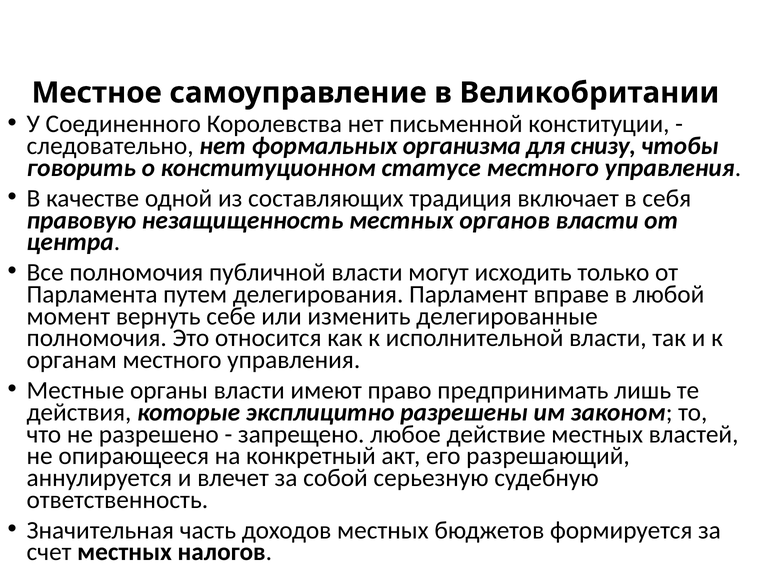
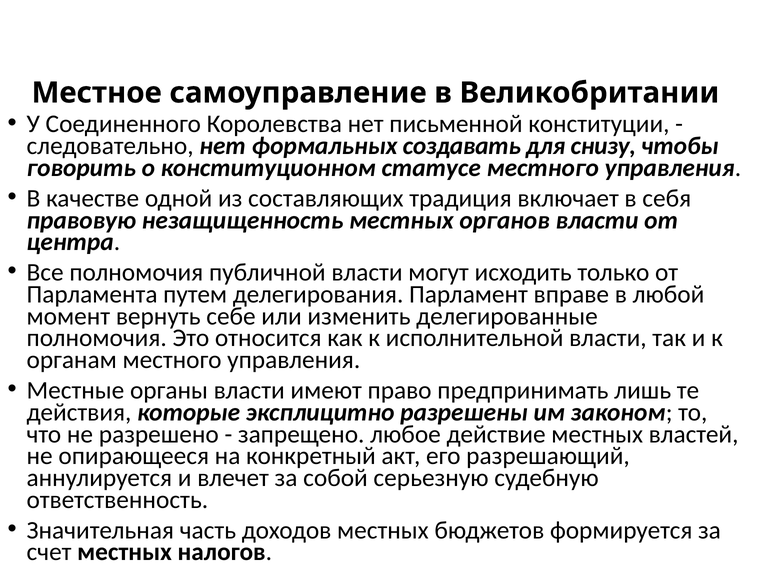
организма: организма -> создавать (462, 146)
